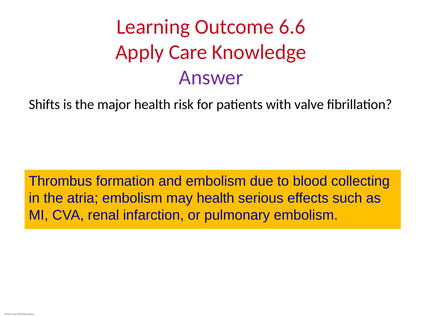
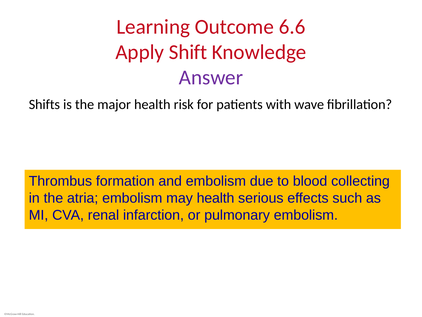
Care: Care -> Shift (188, 52)
valve: valve -> wave (309, 104)
